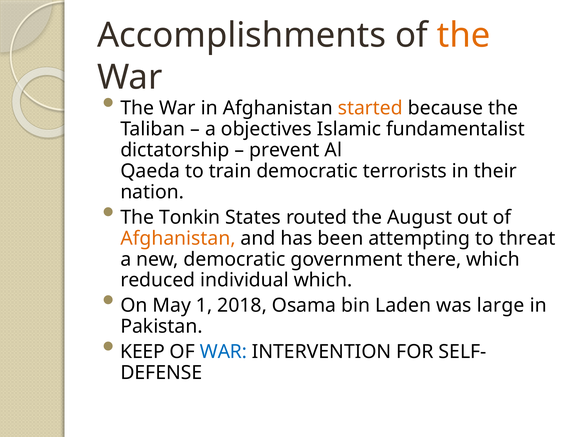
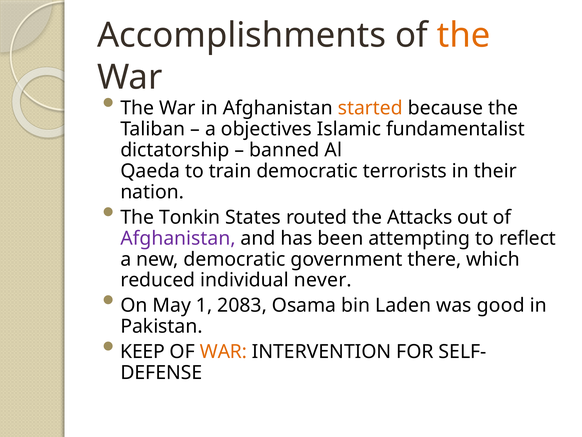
prevent: prevent -> banned (284, 150)
August: August -> Attacks (420, 217)
Afghanistan colour: orange -> purple (178, 238)
threat: threat -> reflect (527, 238)
individual which: which -> never (323, 280)
2018: 2018 -> 2083 (242, 305)
large: large -> good (501, 305)
WAR colour: blue -> orange (223, 351)
